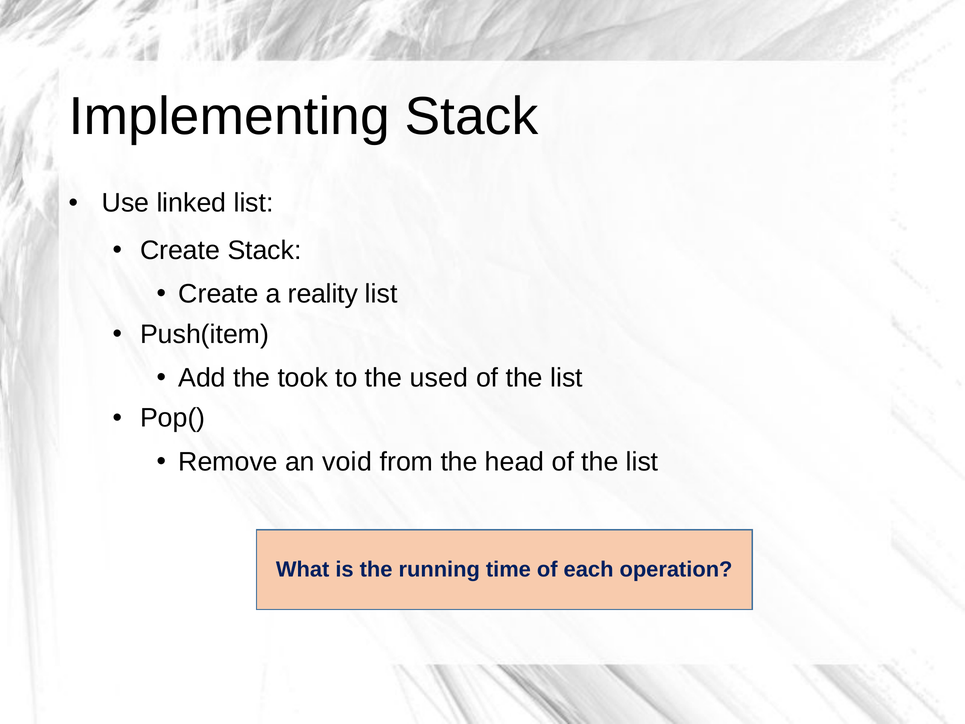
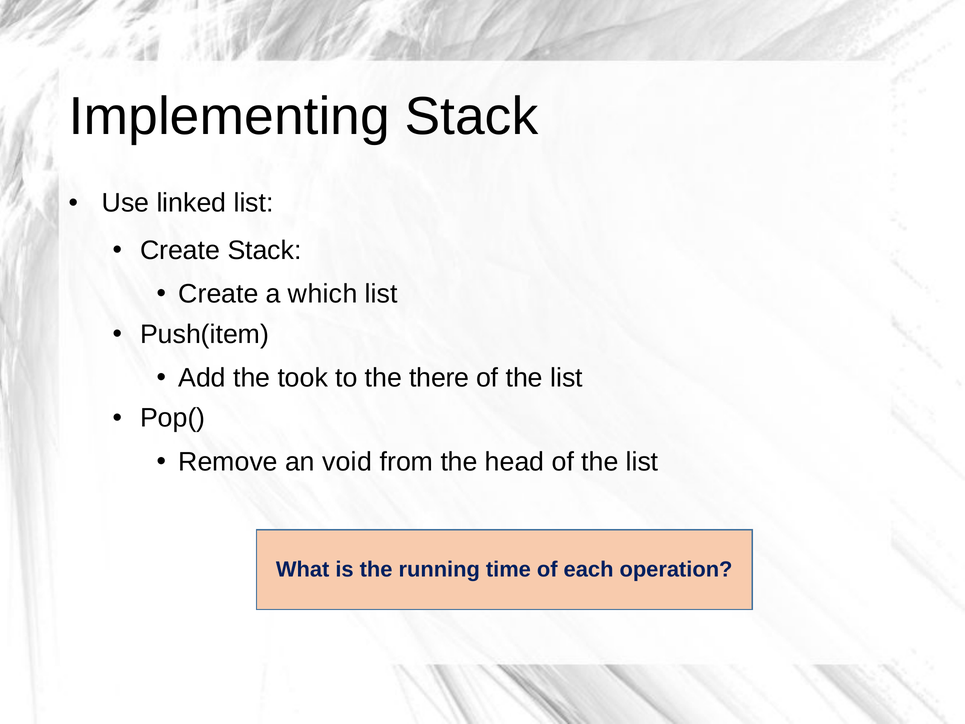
reality: reality -> which (323, 294)
used: used -> there (439, 378)
